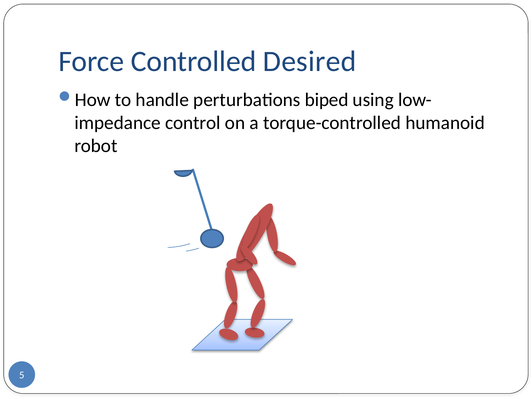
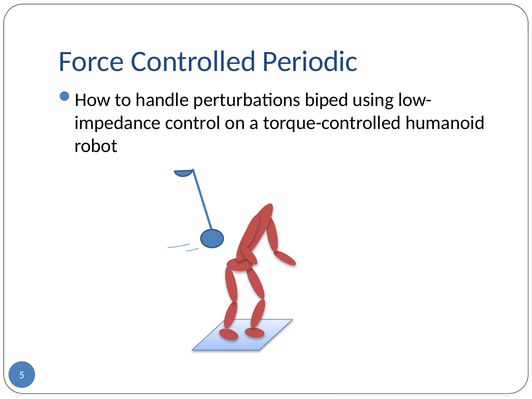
Desired: Desired -> Periodic (310, 61)
